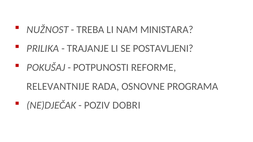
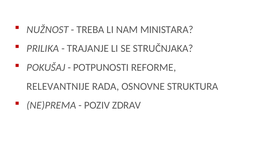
POSTAVLJENI: POSTAVLJENI -> STRUČNJAKA (163, 49)
PROGRAMA: PROGRAMA -> STRUKTURA (193, 87)
NE)DJEČAK: NE)DJEČAK -> NE)PREMA (51, 106)
DOBRI: DOBRI -> ZDRAV (127, 106)
